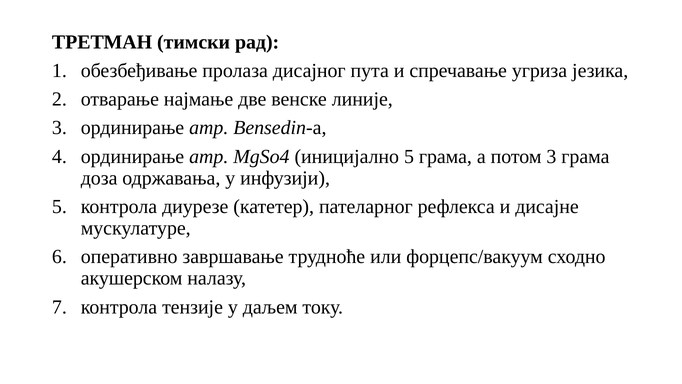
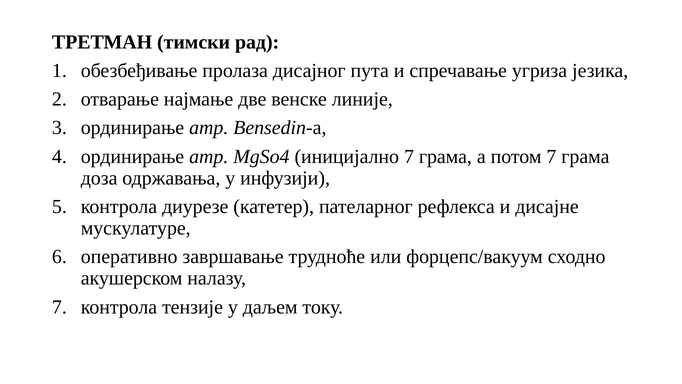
иницијално 5: 5 -> 7 (409, 156)
потом 3: 3 -> 7 (551, 156)
